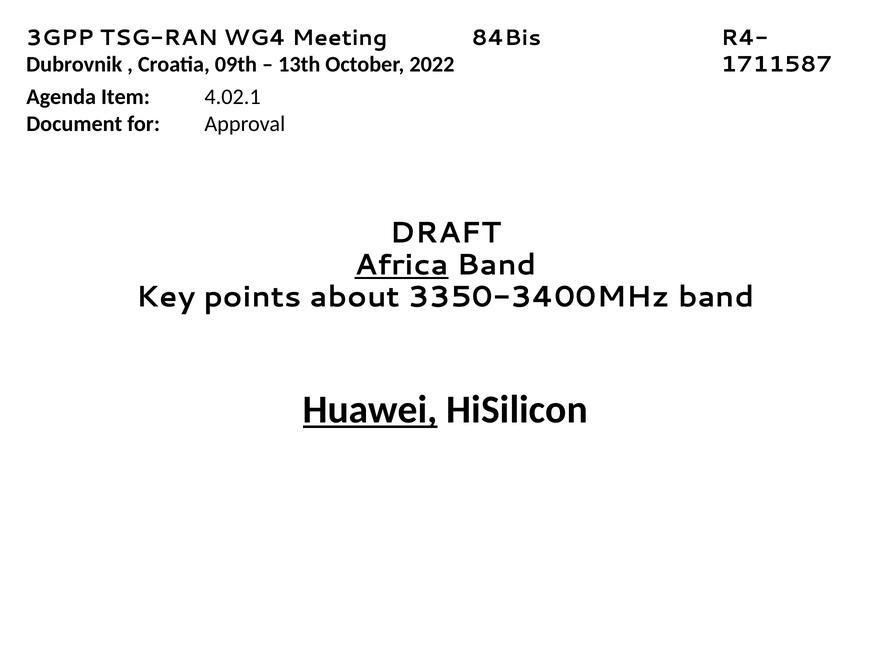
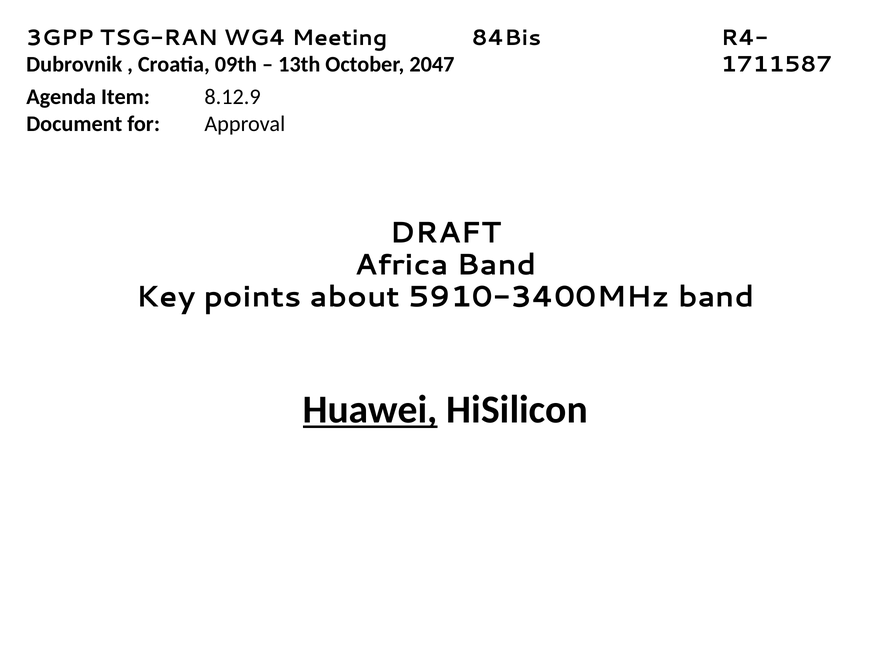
2022: 2022 -> 2047 (432, 64)
4.02.1: 4.02.1 -> 8.12.9 (233, 97)
Africa underline: present -> none (402, 265)
3350-3400MHz: 3350-3400MHz -> 5910-3400MHz (539, 297)
